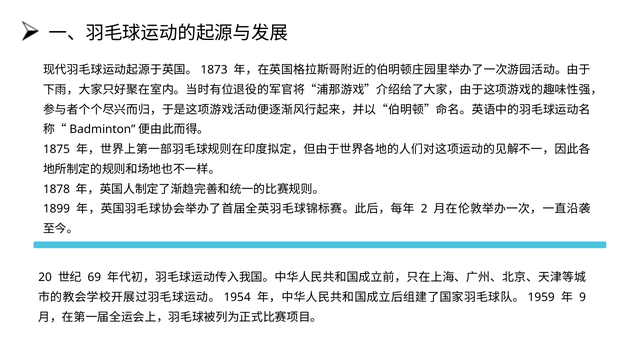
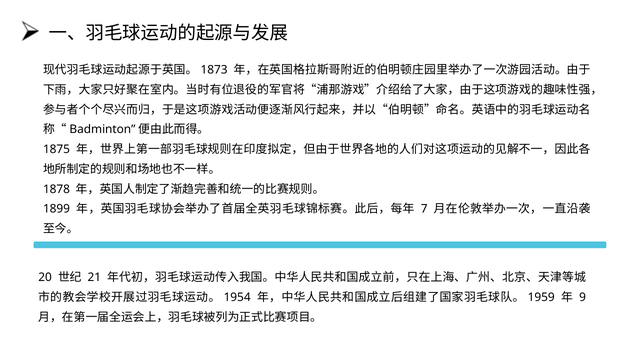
2: 2 -> 7 (424, 209)
69: 69 -> 21 (94, 278)
